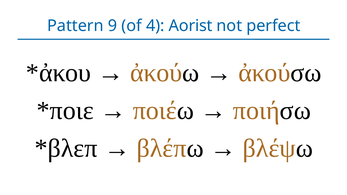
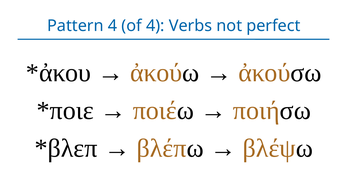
Pattern 9: 9 -> 4 (113, 26)
Aorist: Aorist -> Verbs (191, 26)
